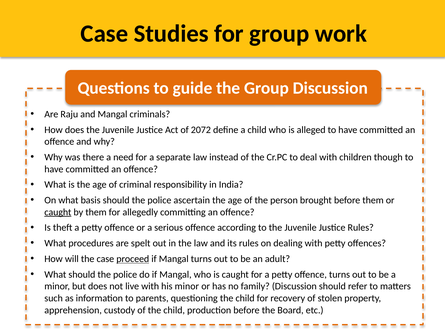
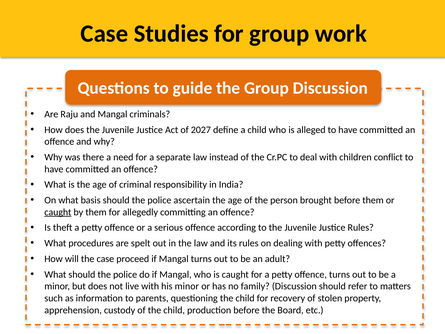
2072: 2072 -> 2027 (201, 130)
though: though -> conflict (388, 157)
proceed underline: present -> none (133, 259)
